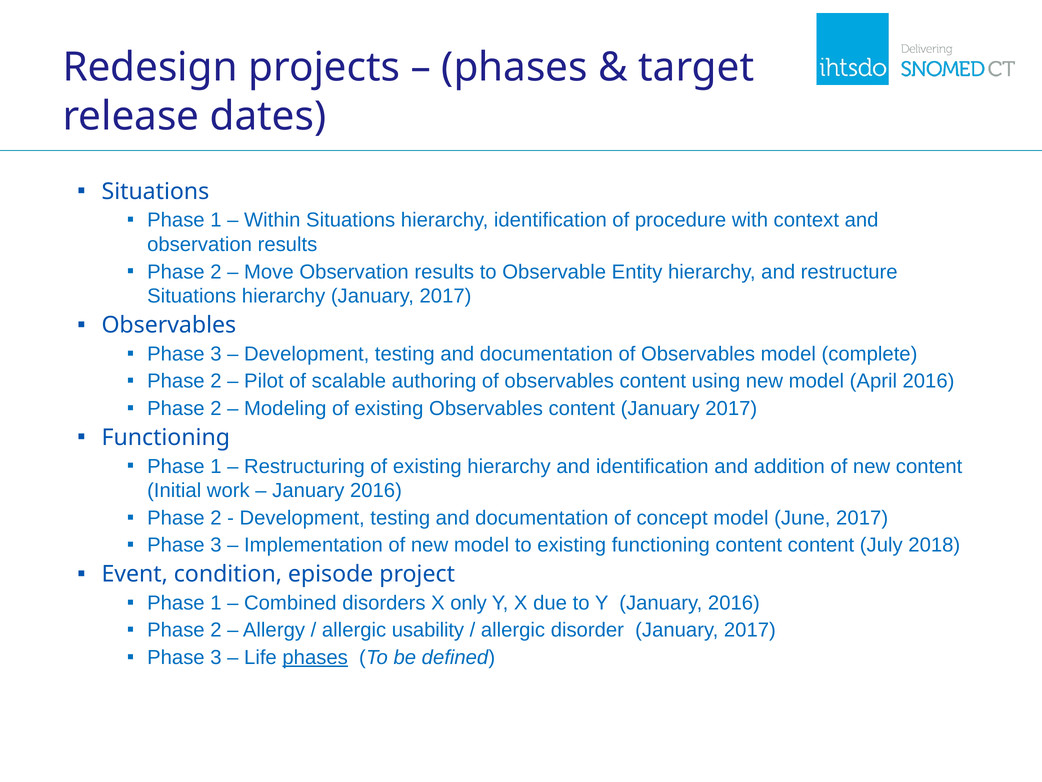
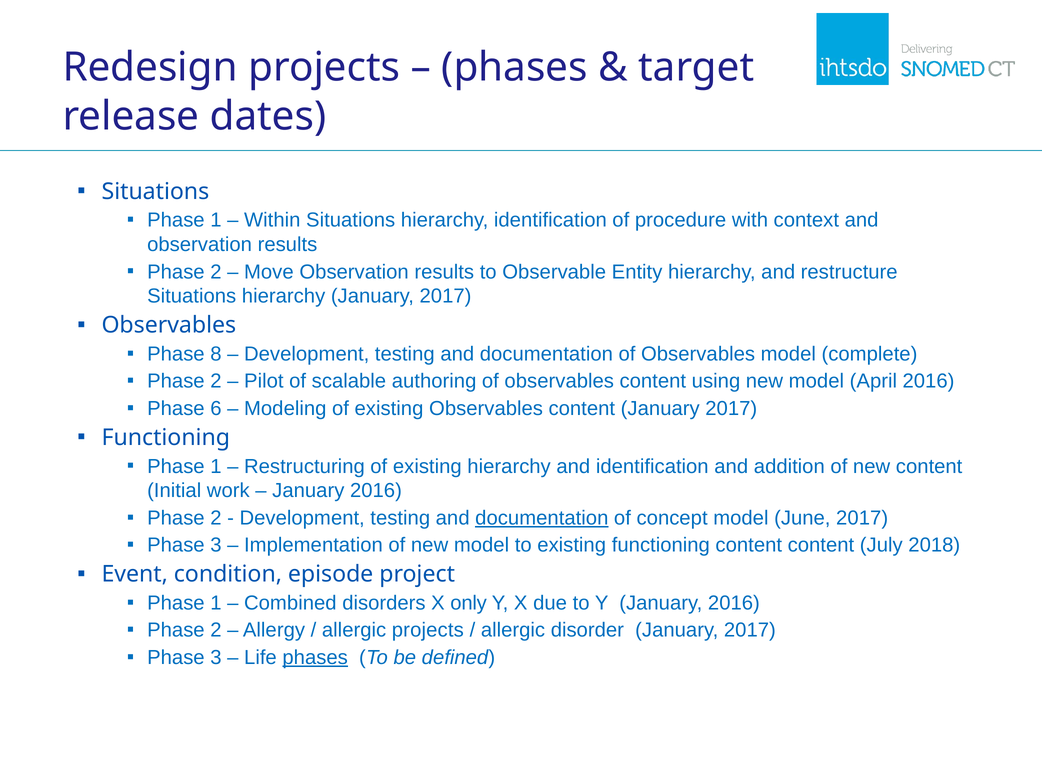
3: 3 -> 8 (216, 354)
2: 2 -> 6 (216, 408)
documentation underline: none -> present (542, 518)
allergic usability: usability -> projects (428, 630)
